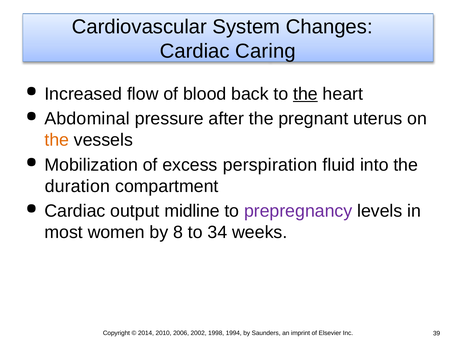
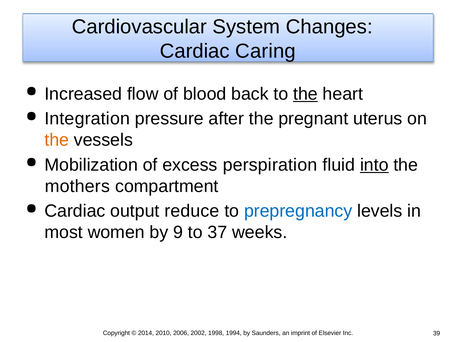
Abdominal: Abdominal -> Integration (87, 119)
into underline: none -> present (374, 165)
duration: duration -> mothers (77, 186)
midline: midline -> reduce (192, 211)
prepregnancy colour: purple -> blue (298, 211)
8: 8 -> 9 (178, 232)
34: 34 -> 37 (217, 232)
